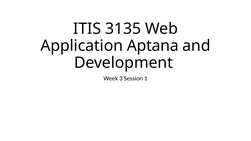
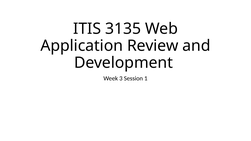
Aptana: Aptana -> Review (153, 46)
